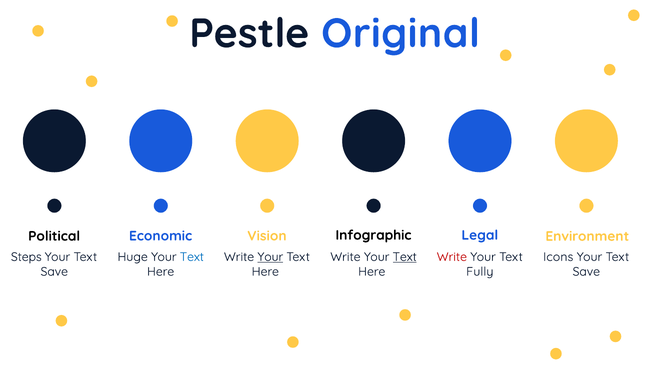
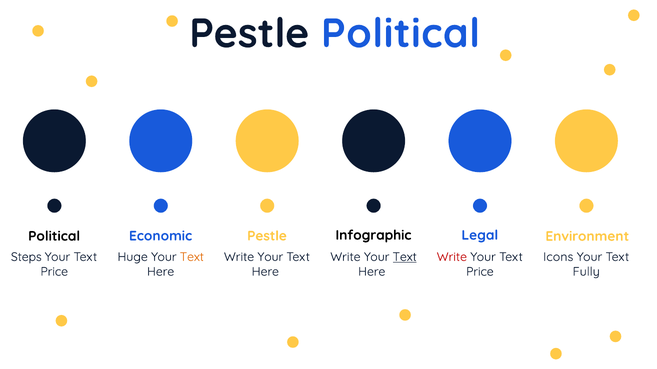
Pestle Original: Original -> Political (401, 34)
Vision: Vision -> Pestle (267, 236)
Text colour: blue -> orange (192, 257)
Your underline: present -> none (270, 257)
Save: Save -> Price (54, 272)
Fully: Fully -> Price (480, 272)
Save: Save -> Fully (586, 272)
